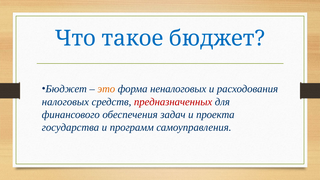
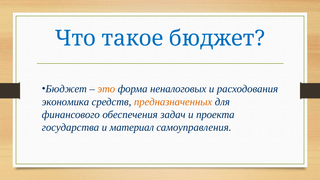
налоговых: налоговых -> экономика (65, 102)
предназначенных colour: red -> orange (173, 102)
программ: программ -> материал (132, 127)
